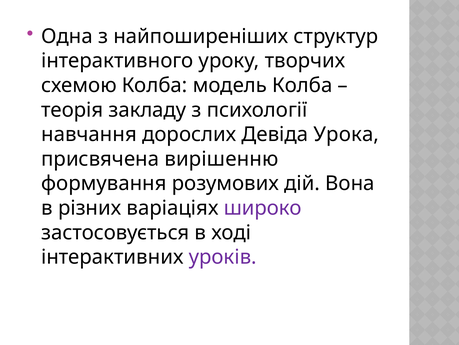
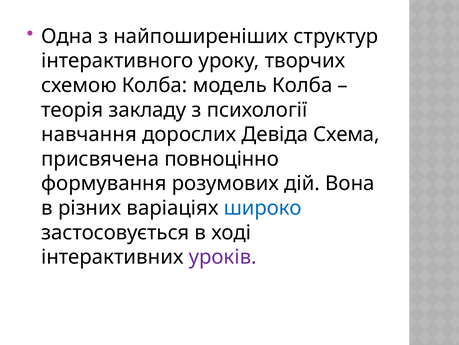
Урoка: Урoка -> Схема (346, 134)
вирішенню: вирішенню -> повноцінно (222, 159)
широко colour: purple -> blue (263, 208)
